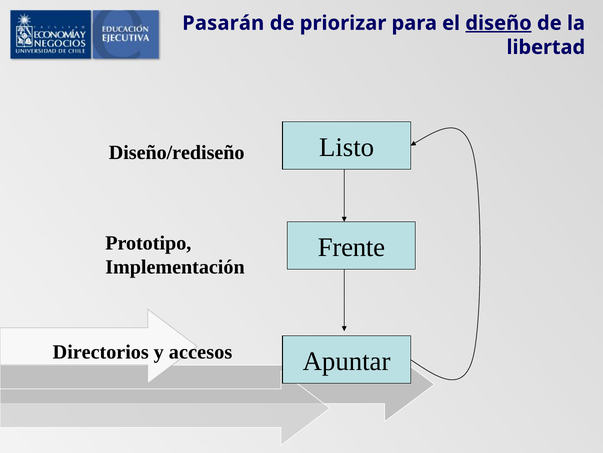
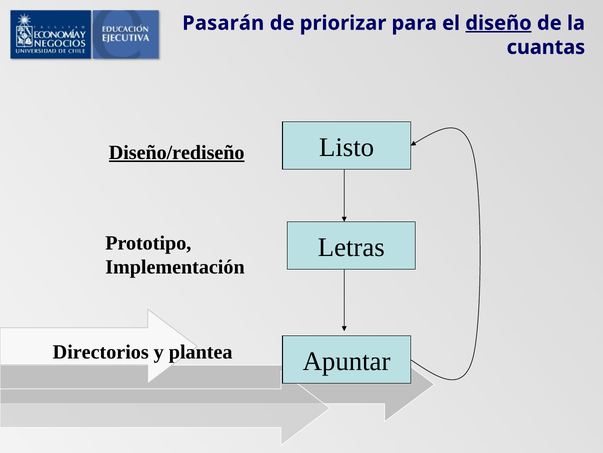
libertad: libertad -> cuantas (546, 47)
Diseño/rediseño underline: none -> present (177, 152)
Frente: Frente -> Letras (351, 247)
accesos: accesos -> plantea (201, 352)
